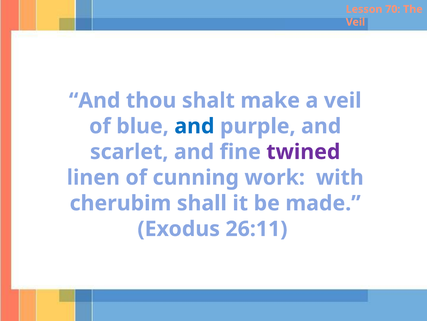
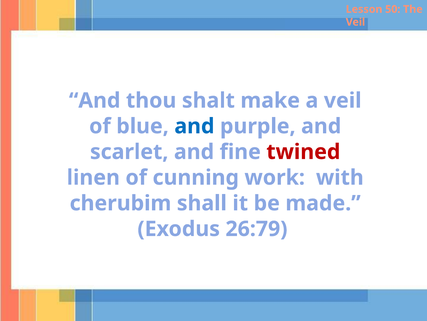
70: 70 -> 50 (393, 9)
twined colour: purple -> red (303, 152)
26:11: 26:11 -> 26:79 (256, 228)
